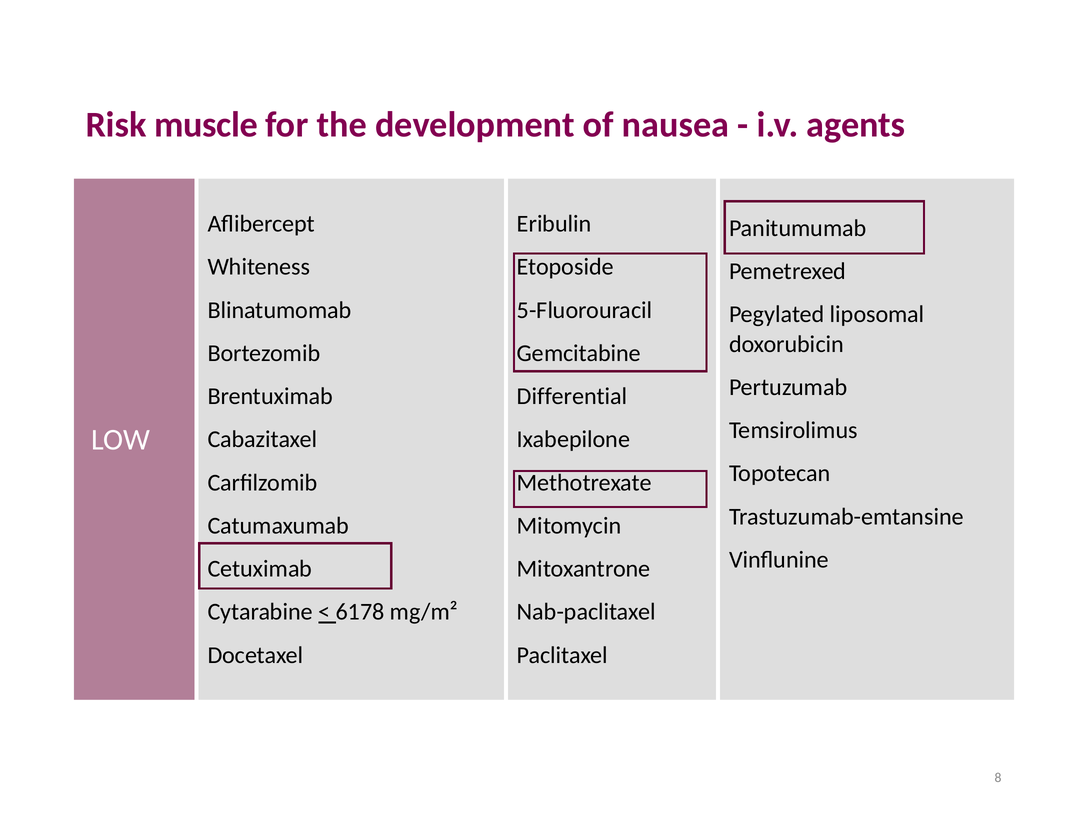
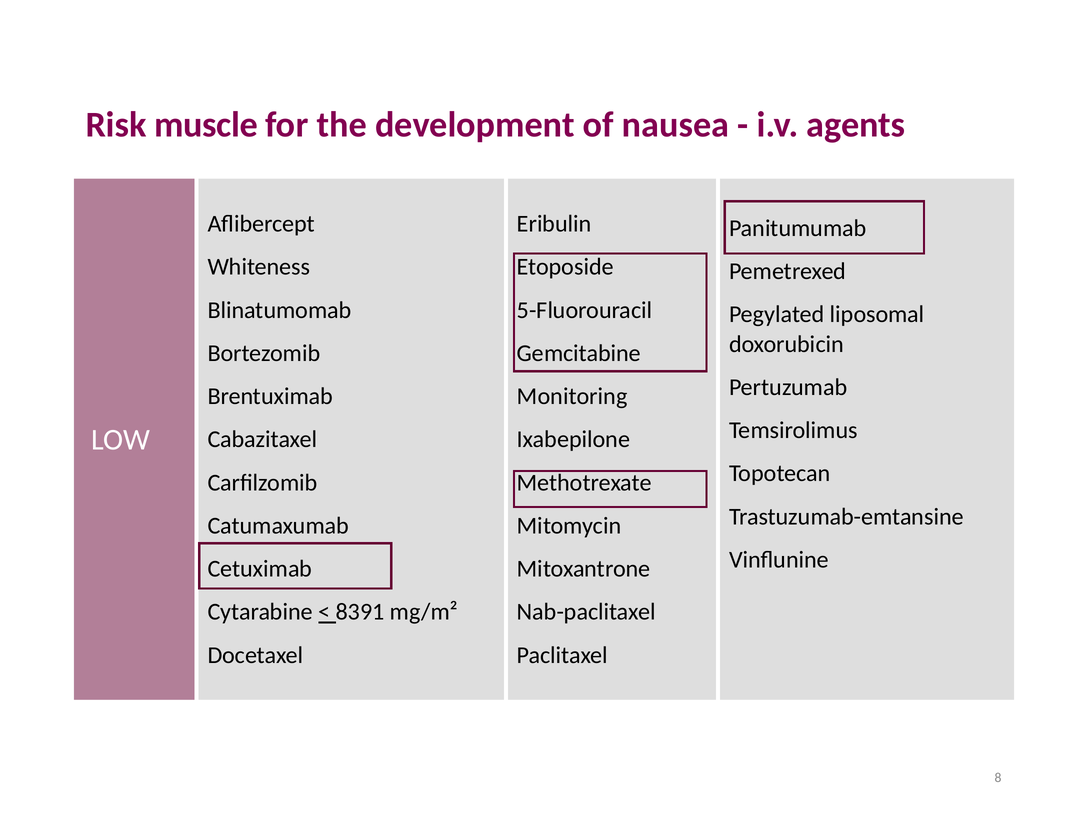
Differential: Differential -> Monitoring (572, 396)
6178: 6178 -> 8391 (360, 612)
